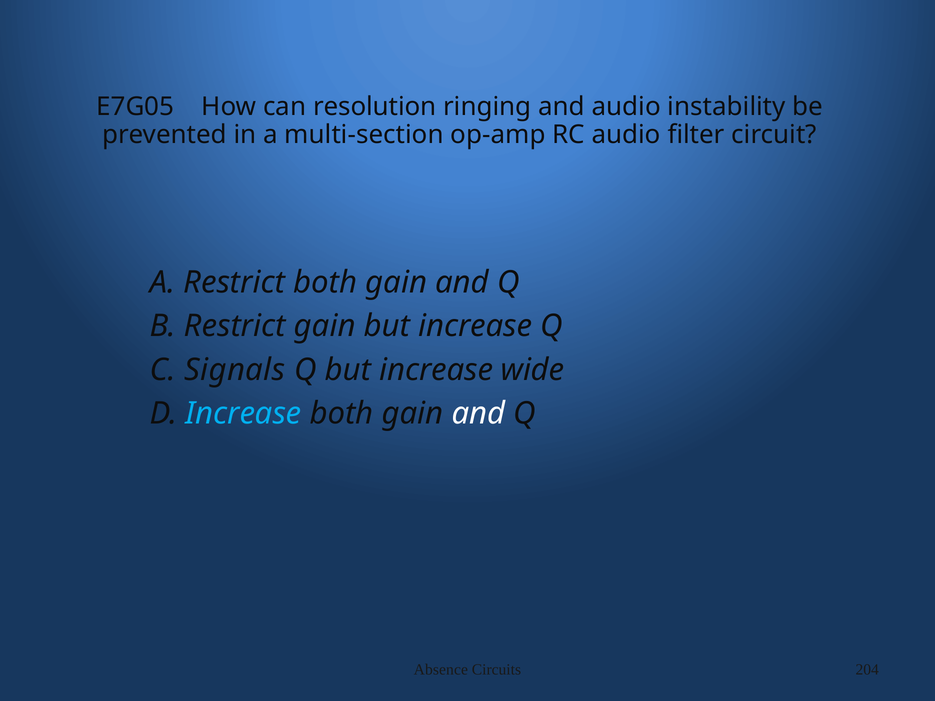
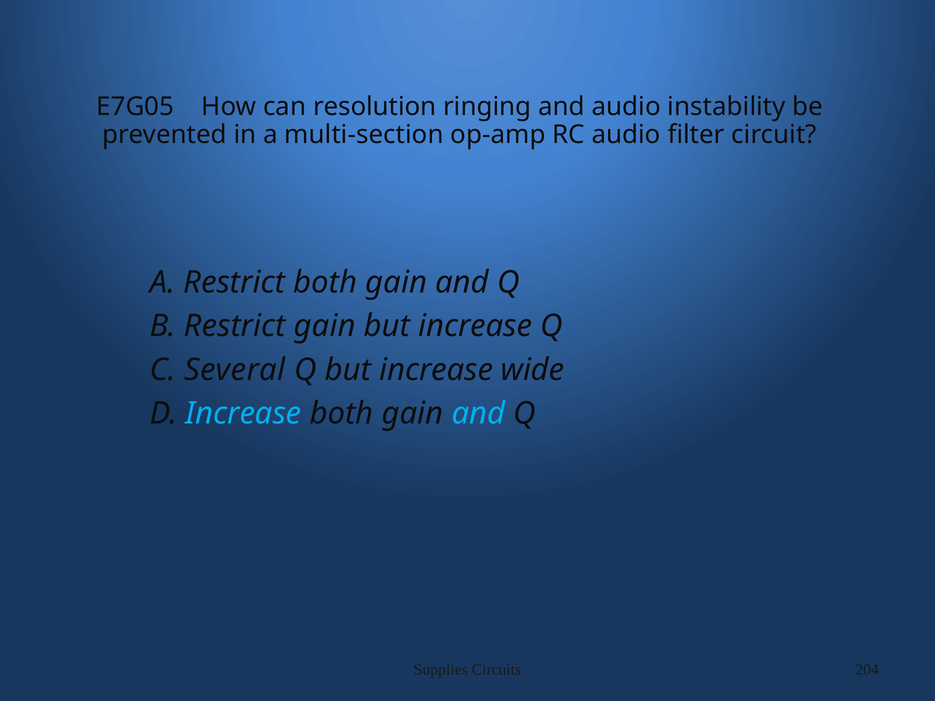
Signals: Signals -> Several (235, 370)
and colour: white -> light blue (478, 414)
Absence: Absence -> Supplies (441, 670)
